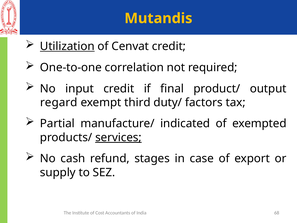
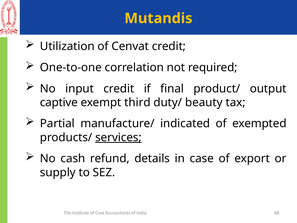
Utilization underline: present -> none (67, 46)
regard: regard -> captive (59, 102)
factors: factors -> beauty (204, 102)
stages: stages -> details (152, 158)
